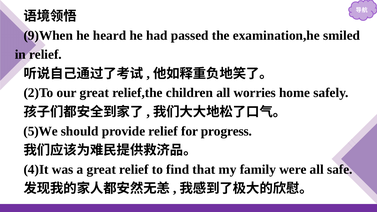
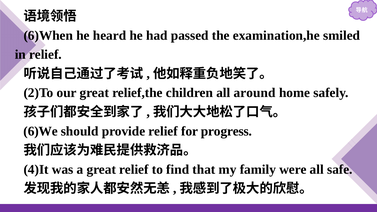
9)When: 9)When -> 6)When (48, 35)
worries: worries -> around (255, 93)
5)We: 5)We -> 6)We (41, 131)
